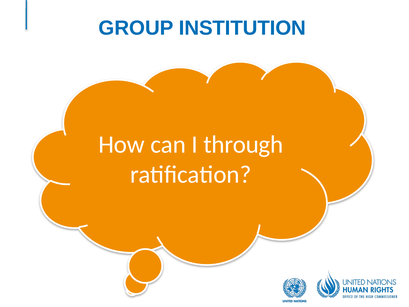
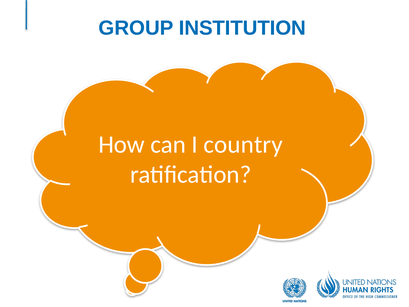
through: through -> country (243, 145)
